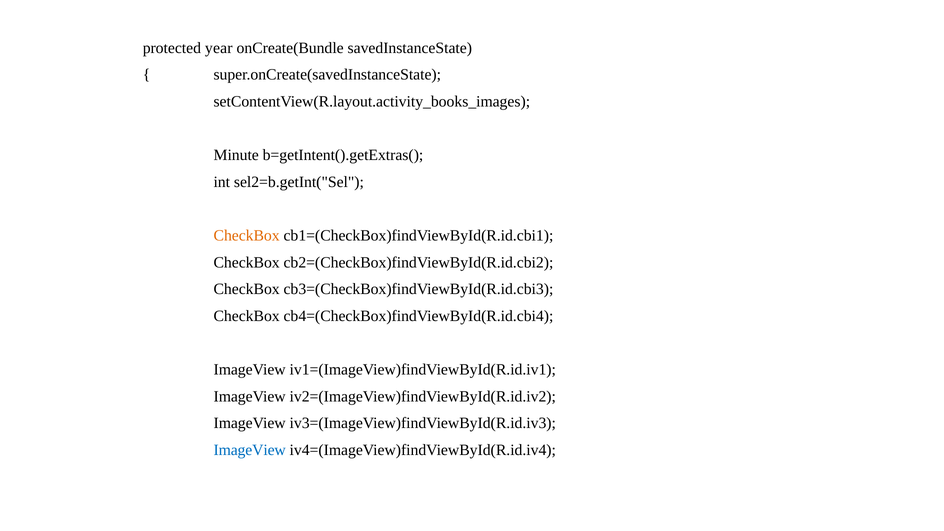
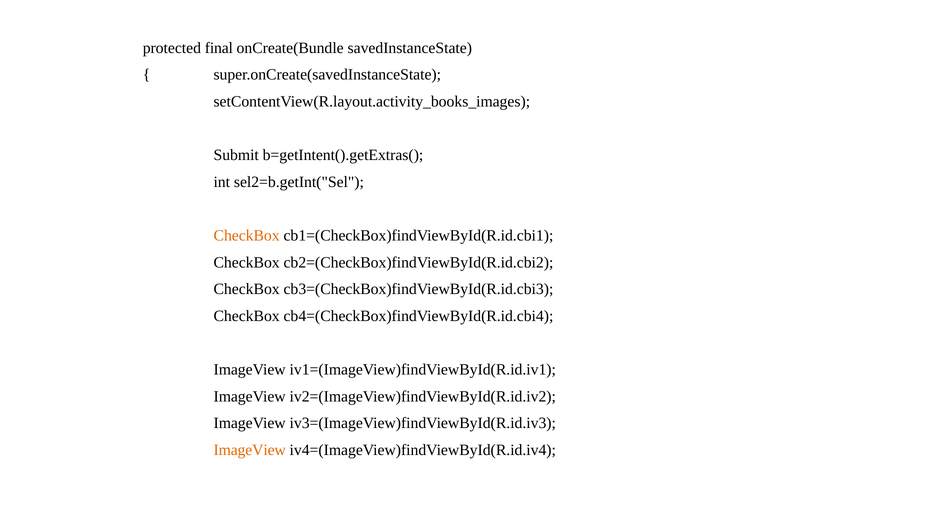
year: year -> final (219, 48)
Minute: Minute -> Submit (236, 155)
ImageView colour: blue -> orange (250, 450)
